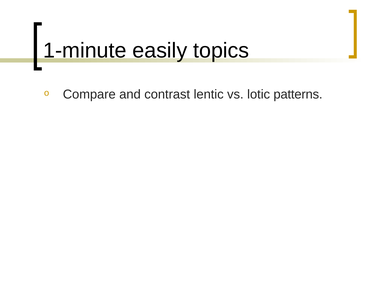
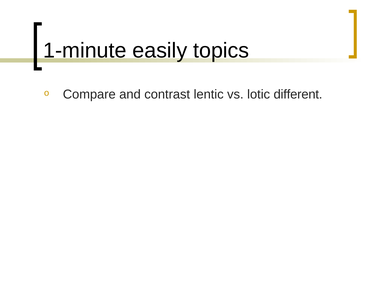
patterns: patterns -> different (298, 94)
